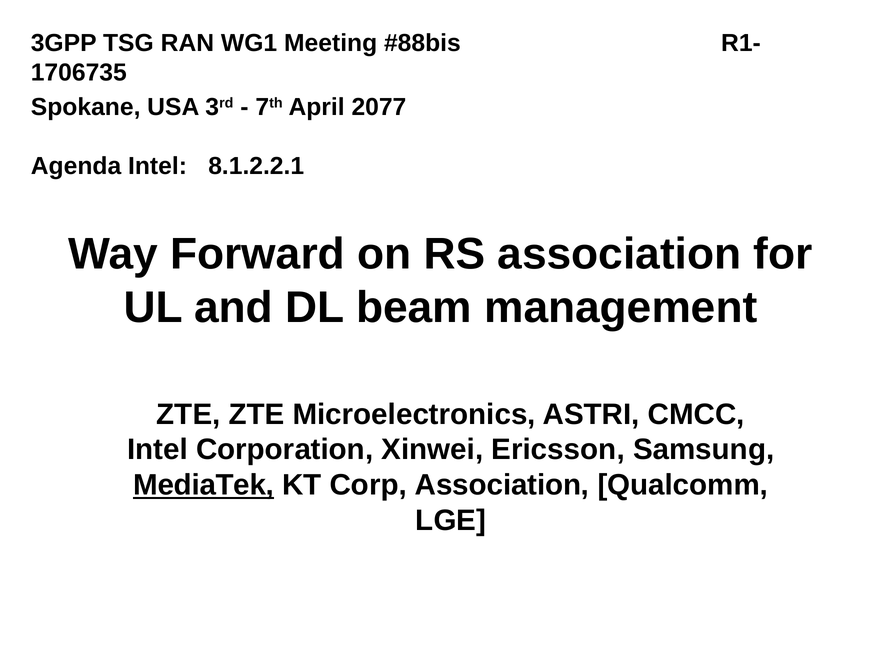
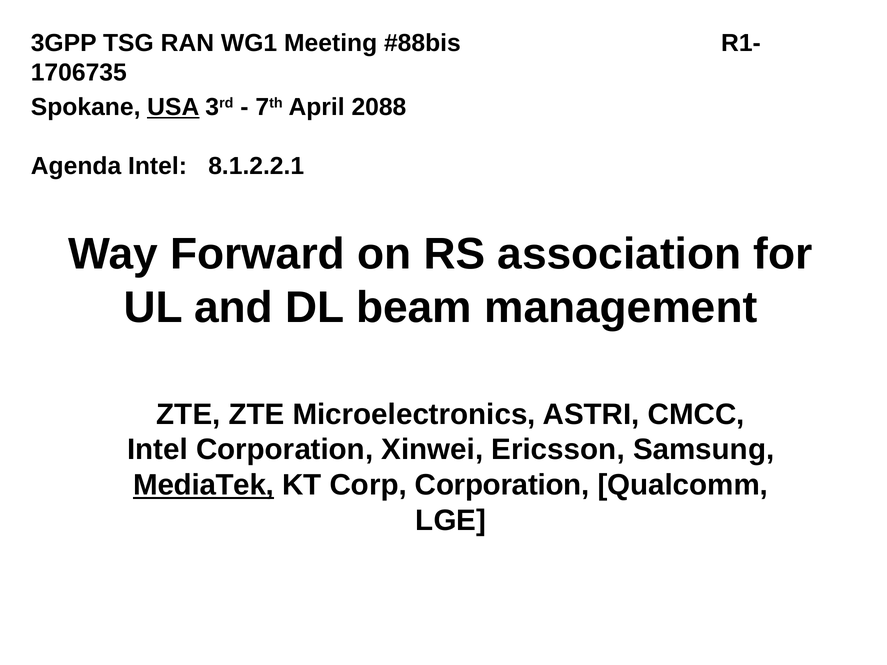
USA underline: none -> present (173, 107)
2077: 2077 -> 2088 (379, 107)
Corp Association: Association -> Corporation (502, 485)
